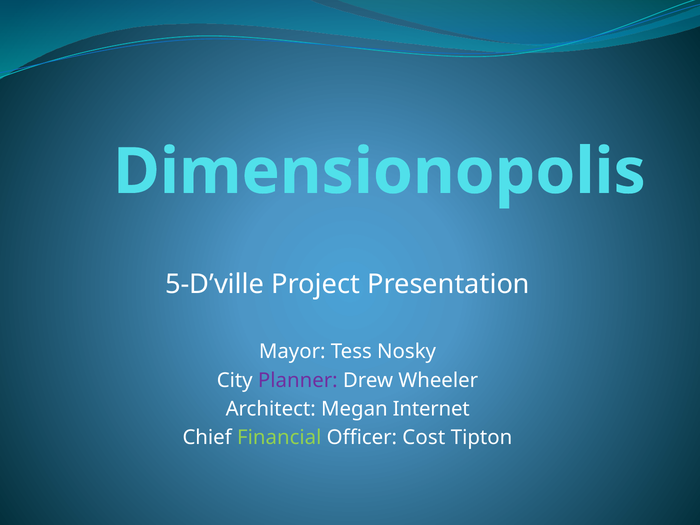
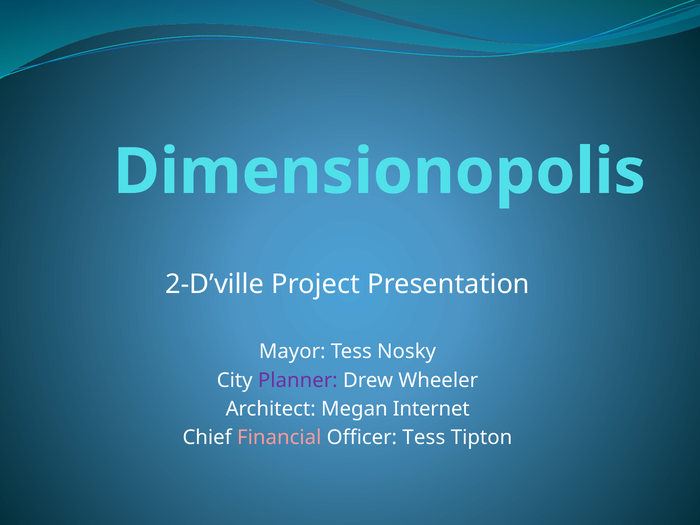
5-D’ville: 5-D’ville -> 2-D’ville (215, 284)
Financial colour: light green -> pink (279, 437)
Officer Cost: Cost -> Tess (424, 437)
